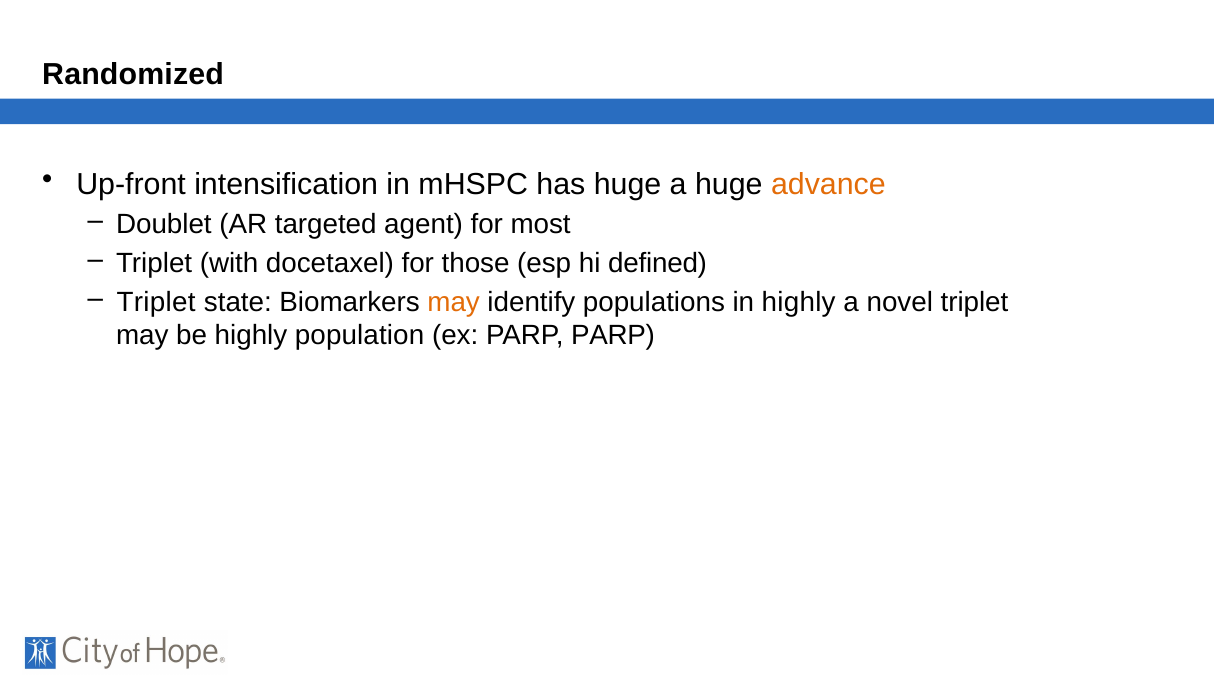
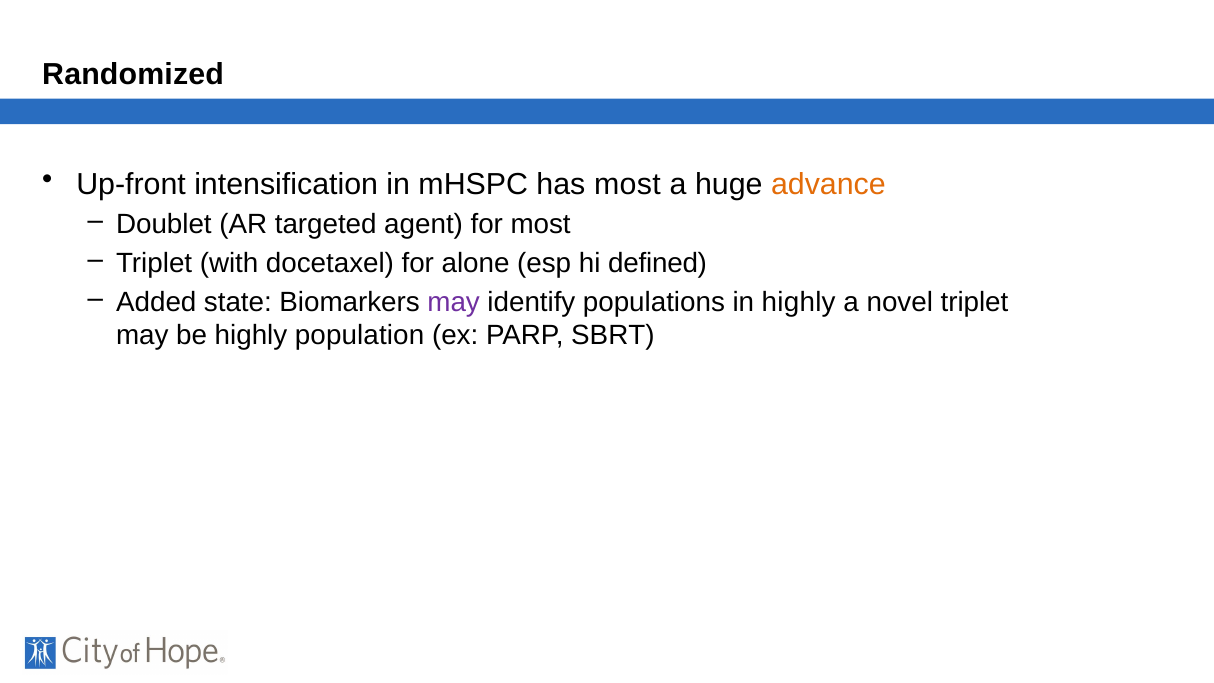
has huge: huge -> most (627, 184)
those: those -> alone (476, 263)
Triplet: Triplet -> Added (156, 302)
may colour: orange -> purple (454, 302)
PARP PARP: PARP -> SBRT (613, 336)
